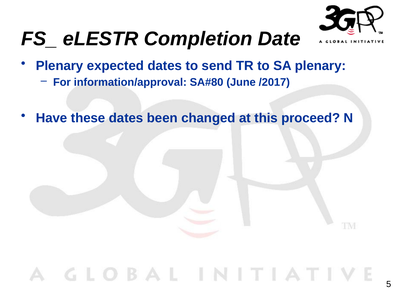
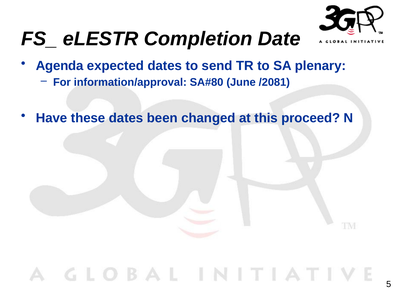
Plenary: Plenary -> Agenda (60, 66)
/2017: /2017 -> /2081 (274, 82)
